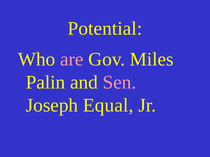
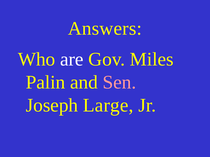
Potential: Potential -> Answers (105, 28)
are colour: pink -> white (72, 59)
Equal: Equal -> Large (108, 106)
